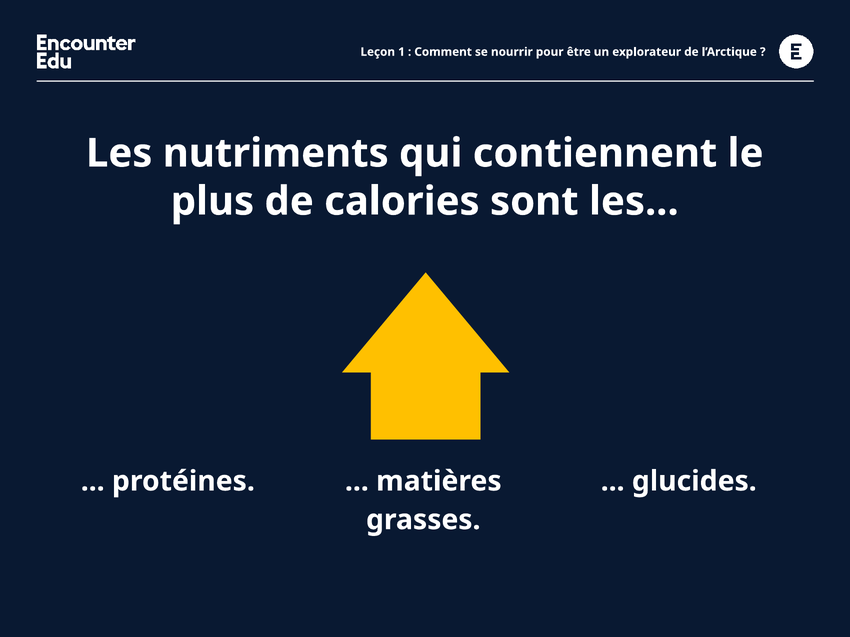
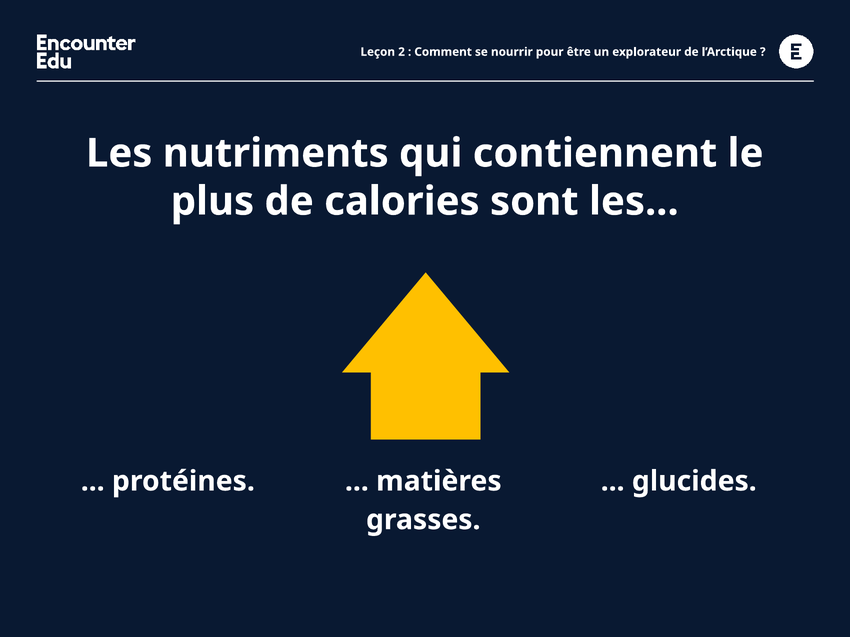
1: 1 -> 2 (402, 52)
